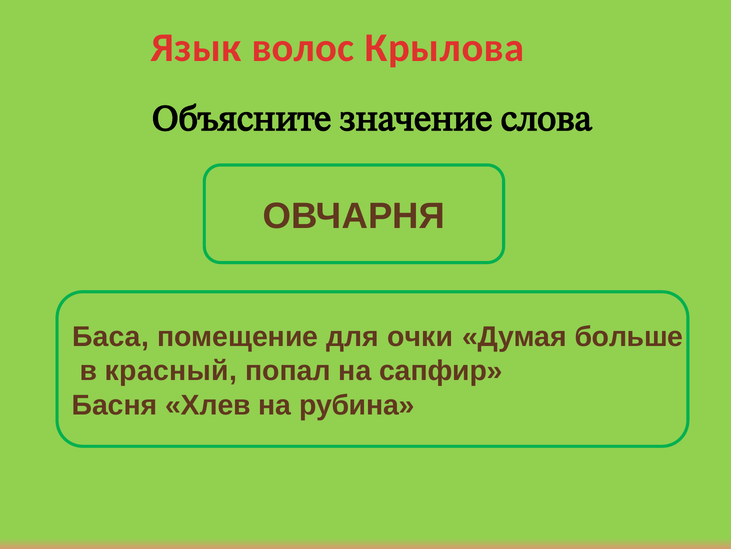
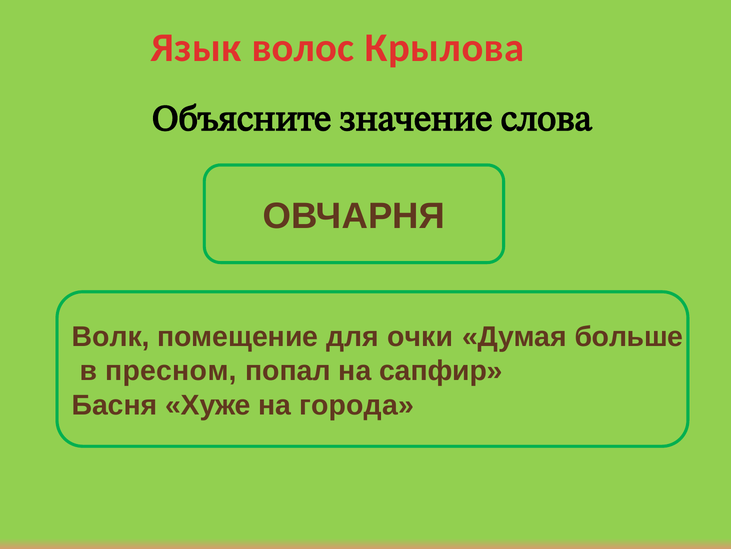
Баса: Баса -> Волк (111, 336)
красный: красный -> пресном (171, 370)
Хлев: Хлев -> Хуже (208, 405)
рубина: рубина -> города (357, 405)
